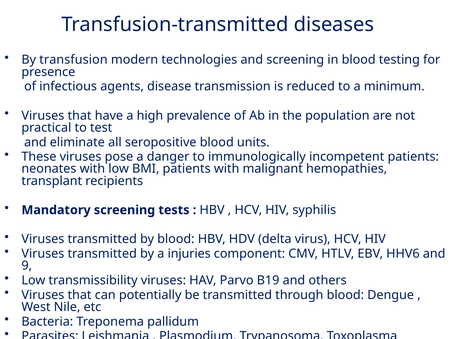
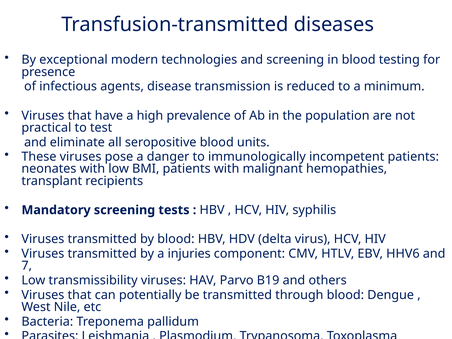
transfusion: transfusion -> exceptional (74, 60)
9: 9 -> 7 (27, 266)
